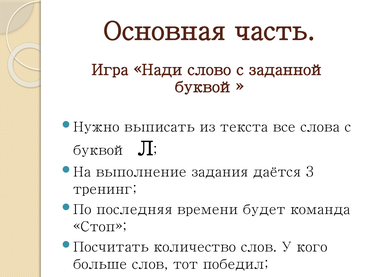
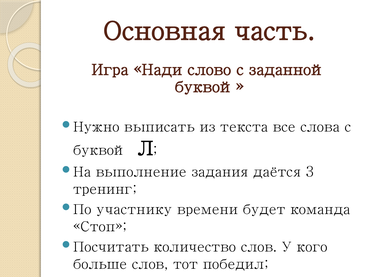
последняя: последняя -> участнику (134, 209)
